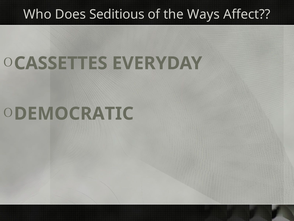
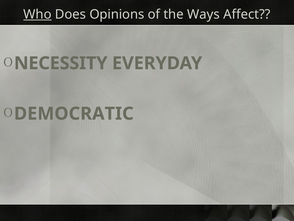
Who underline: none -> present (37, 14)
Seditious: Seditious -> Opinions (117, 14)
CASSETTES: CASSETTES -> NECESSITY (61, 63)
